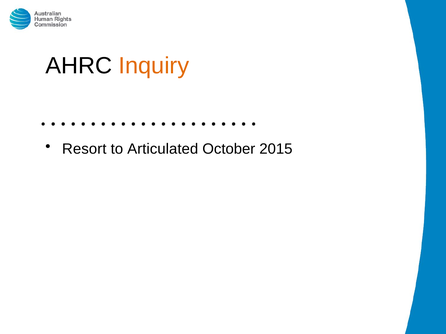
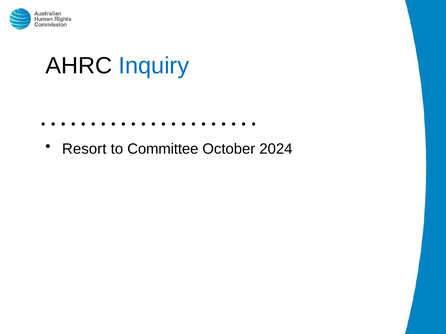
Inquiry colour: orange -> blue (154, 66)
Articulated: Articulated -> Committee (163, 149)
2015: 2015 -> 2024 (276, 149)
